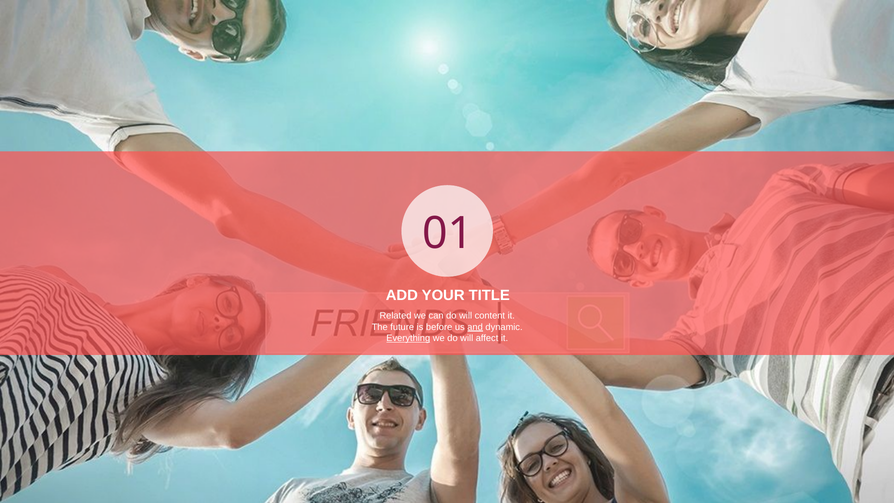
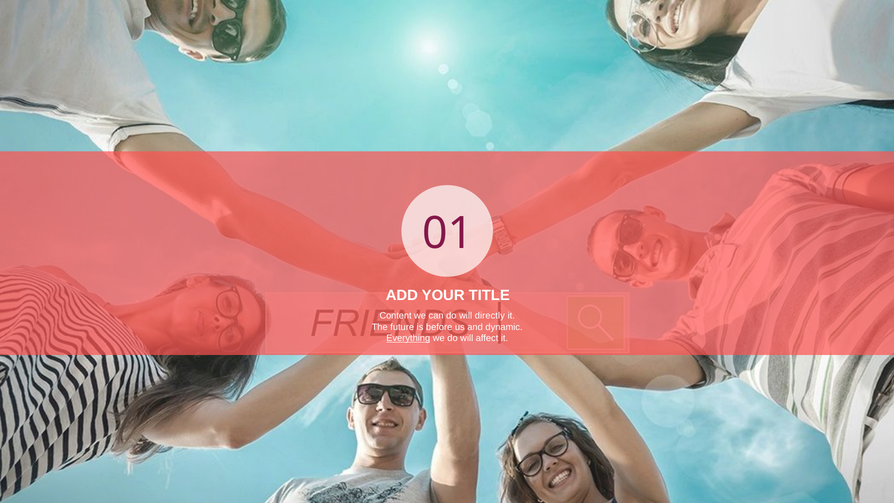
Related: Related -> Content (396, 316)
content: content -> directly (490, 316)
and underline: present -> none (475, 327)
